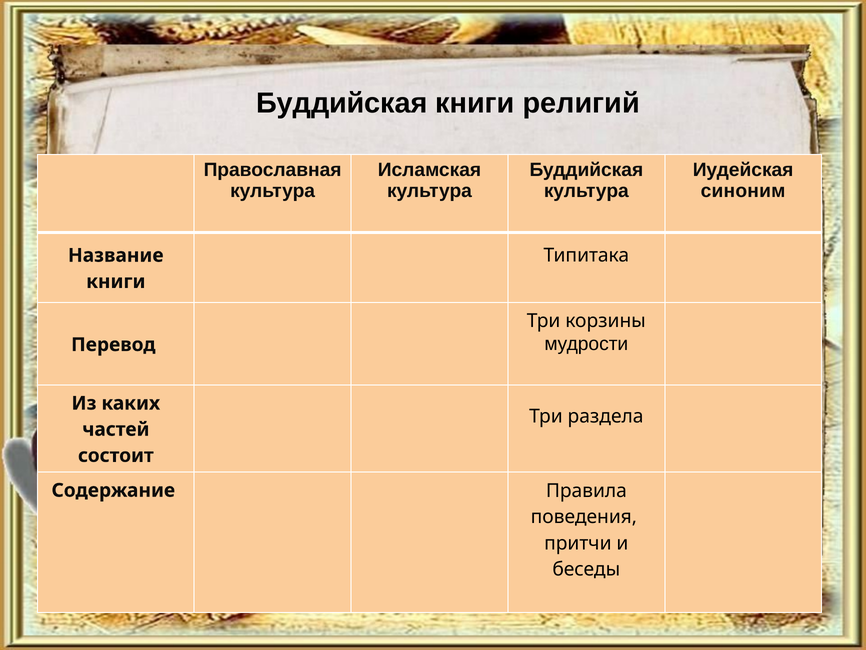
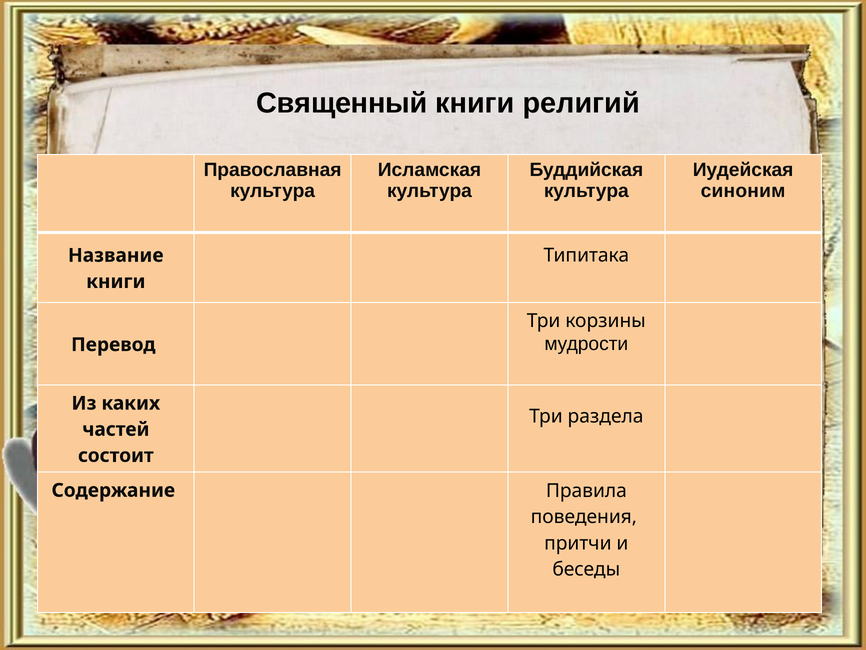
Буддийская: Буддийская -> Священный (342, 103)
